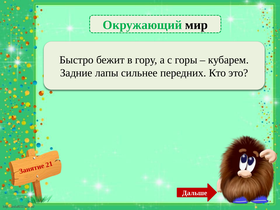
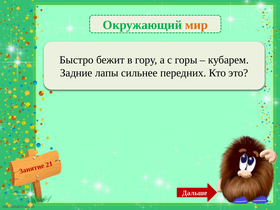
мир colour: black -> orange (196, 25)
